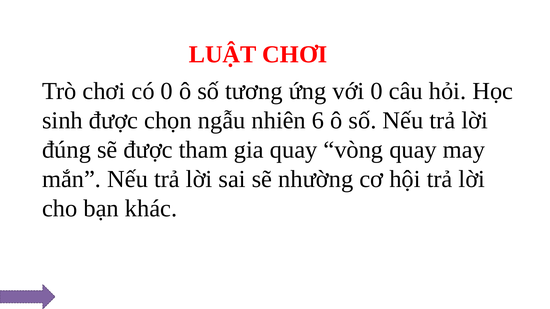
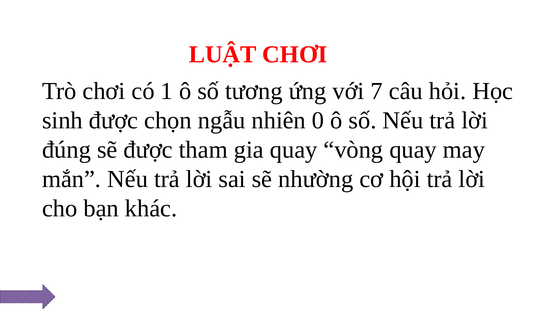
có 0: 0 -> 1 (167, 91)
với 0: 0 -> 7 (377, 91)
6: 6 -> 0 (318, 121)
